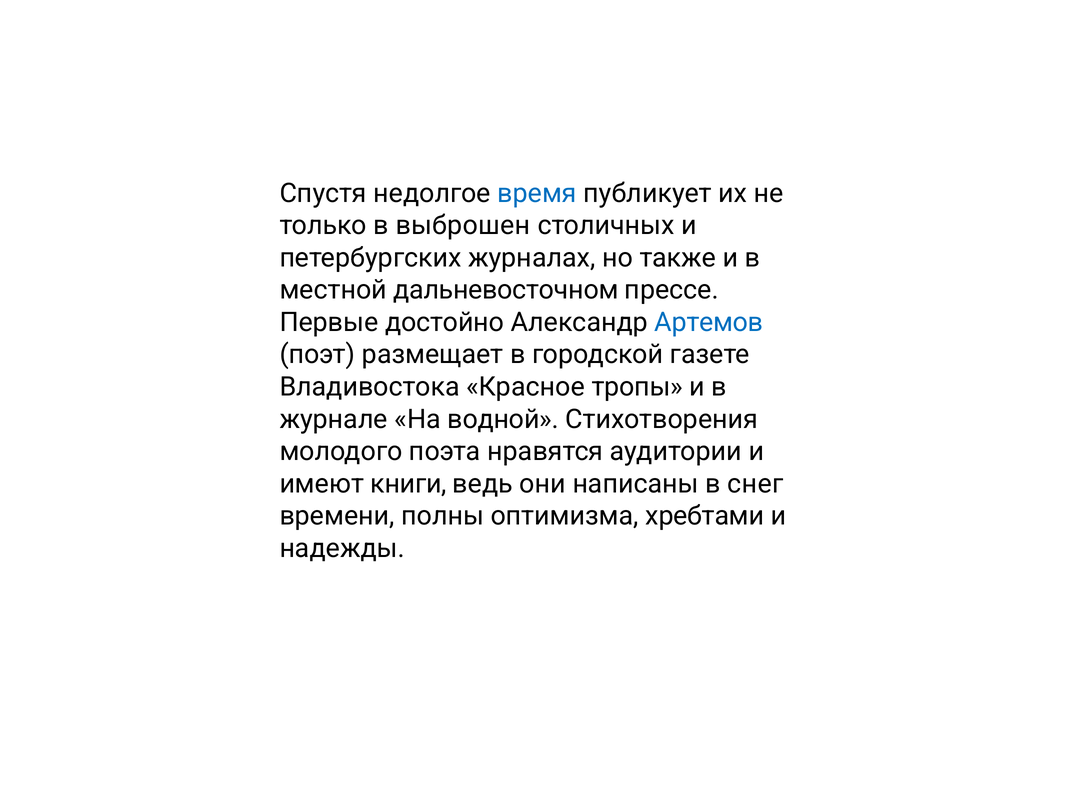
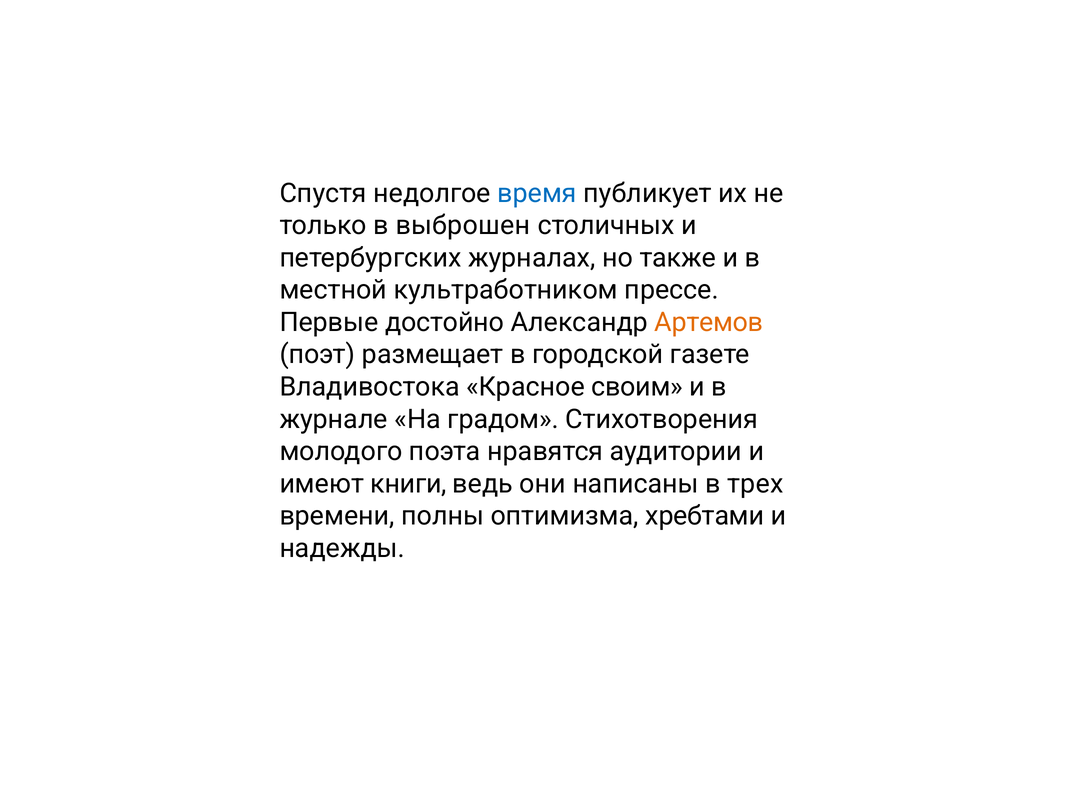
дальневосточном: дальневосточном -> культработником (506, 290)
Артемов colour: blue -> orange (709, 322)
тропы: тропы -> своим (637, 387)
водной: водной -> градом (503, 419)
снег: снег -> трех (755, 484)
